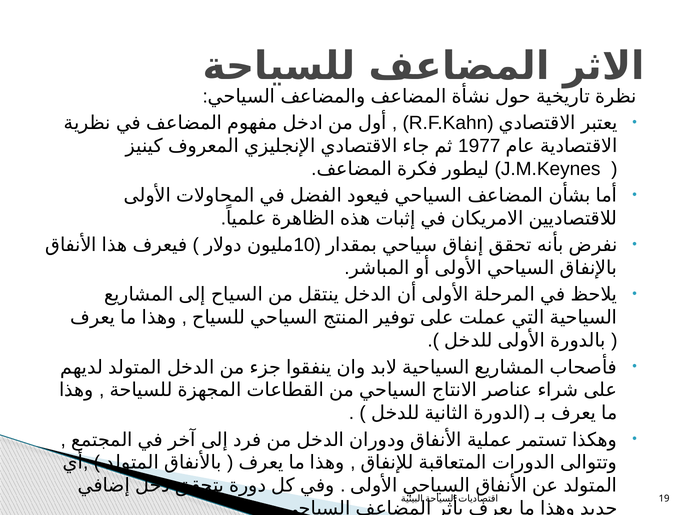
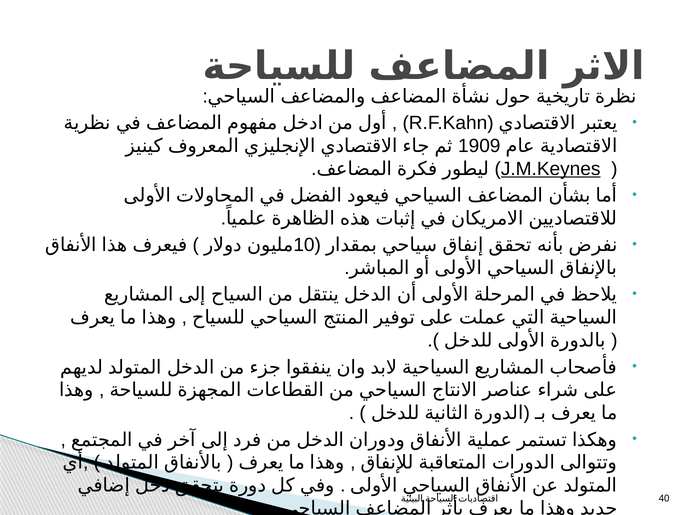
1977: 1977 -> 1909 (479, 146)
J.M.Keynes underline: none -> present (551, 169)
19: 19 -> 40 (664, 498)
